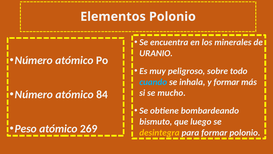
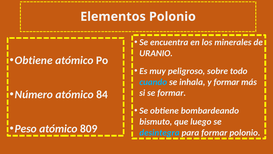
Número: Número -> Obtiene (34, 60)
se mucho: mucho -> formar (172, 93)
269: 269 -> 809 (89, 128)
desintegra colour: yellow -> light blue (159, 132)
